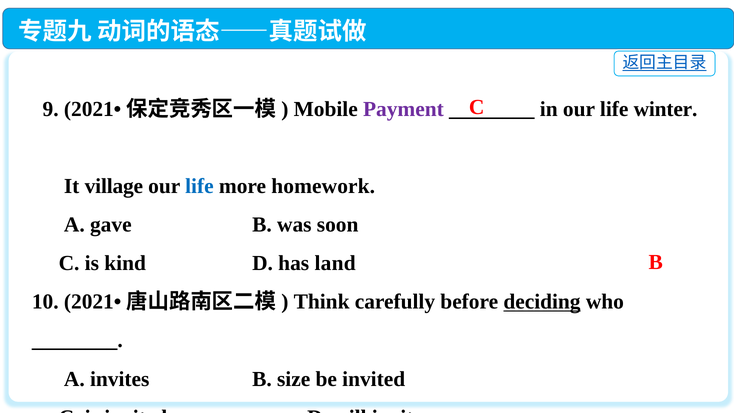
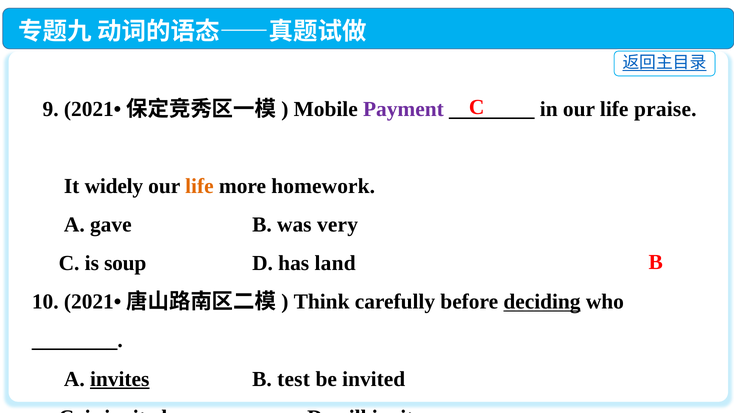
winter: winter -> praise (665, 109)
village: village -> widely (114, 186)
life colour: blue -> orange (199, 186)
soon: soon -> very (338, 225)
kind: kind -> soup (125, 263)
invites underline: none -> present (120, 379)
size: size -> test (294, 379)
